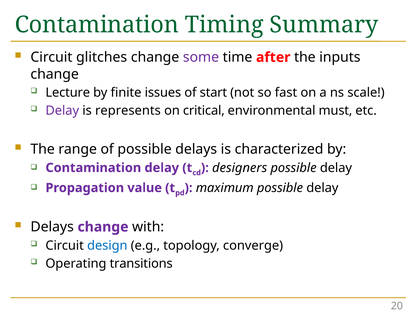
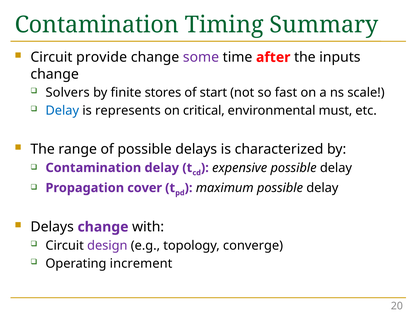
glitches: glitches -> provide (102, 57)
Lecture: Lecture -> Solvers (68, 93)
issues: issues -> stores (163, 93)
Delay colour: purple -> blue (62, 111)
designers: designers -> expensive (240, 168)
value: value -> cover (145, 188)
design colour: blue -> purple (107, 245)
transitions: transitions -> increment (141, 263)
